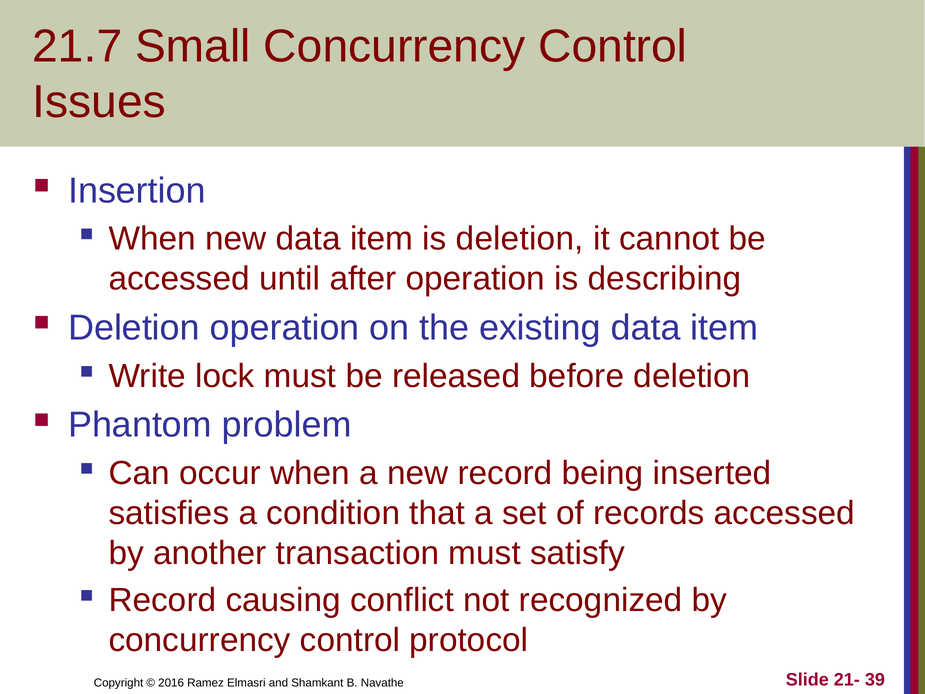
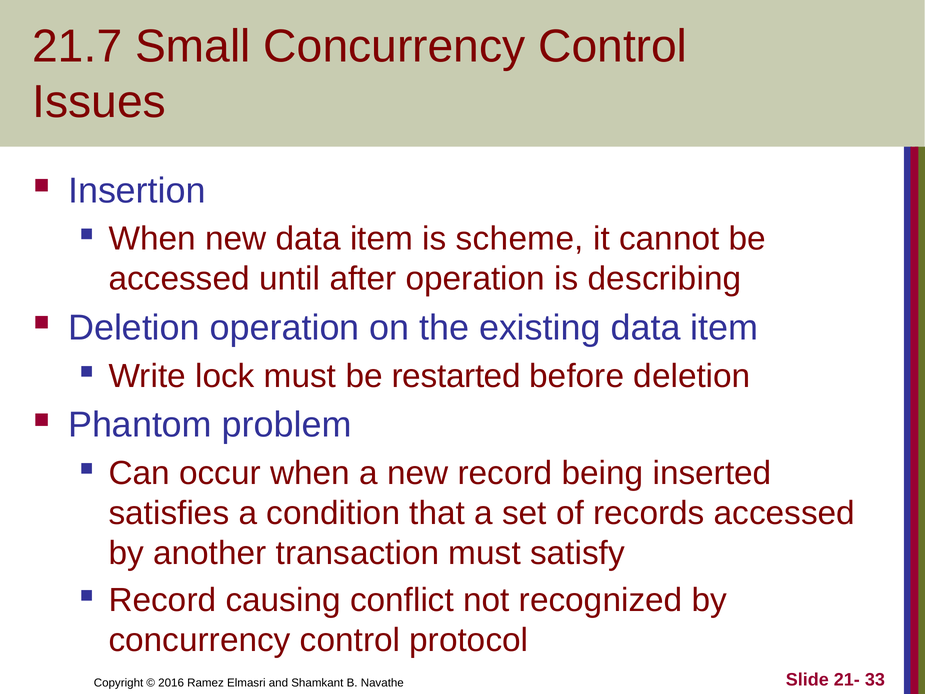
is deletion: deletion -> scheme (520, 239)
released: released -> restarted (456, 376)
39: 39 -> 33 (875, 680)
